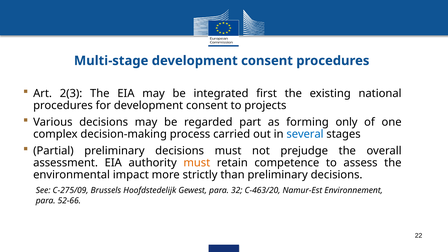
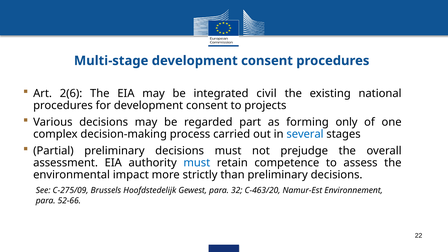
2(3: 2(3 -> 2(6 (71, 93)
first: first -> civil (267, 93)
must colour: orange -> blue (197, 163)
